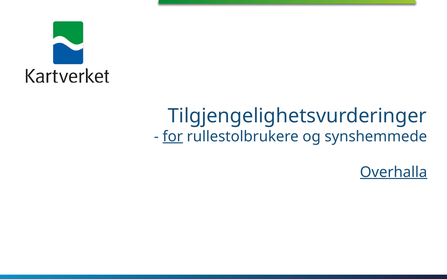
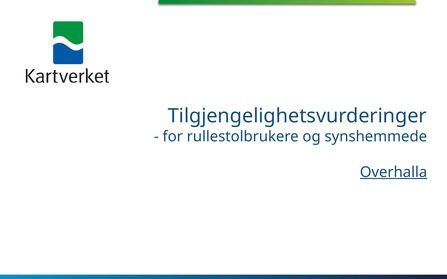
for underline: present -> none (173, 137)
